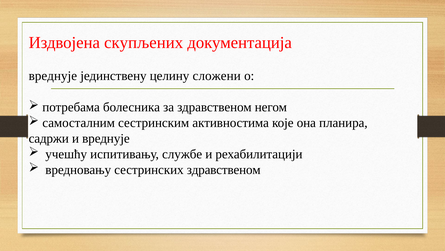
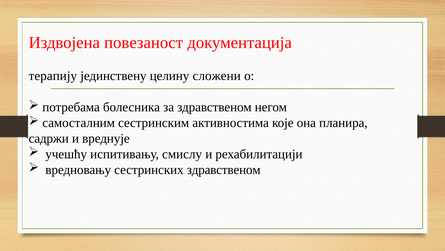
скупљених: скупљених -> повезаност (144, 43)
вреднује: вреднује -> терапију (53, 76)
службе: службе -> смислу (182, 154)
